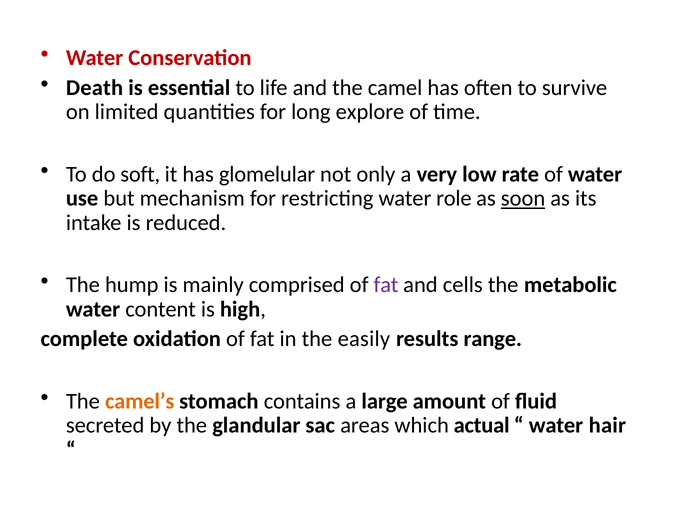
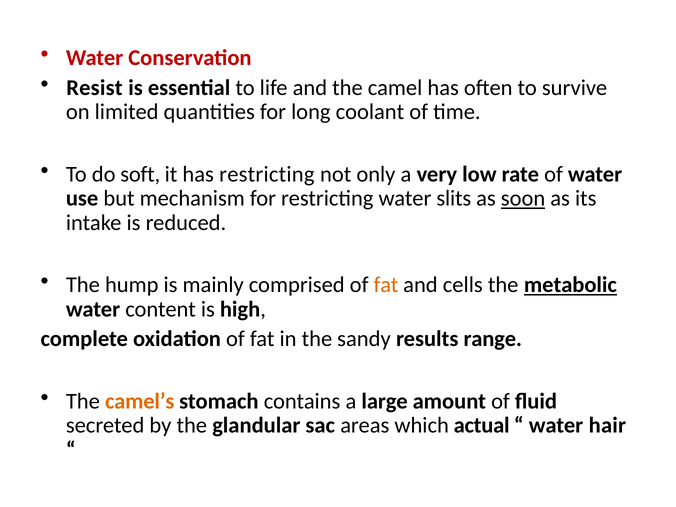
Death: Death -> Resist (94, 88)
explore: explore -> coolant (370, 112)
has glomelular: glomelular -> restricting (267, 174)
role: role -> slits (454, 198)
fat colour: purple -> orange (386, 285)
metabolic underline: none -> present (570, 285)
easily: easily -> sandy (364, 339)
